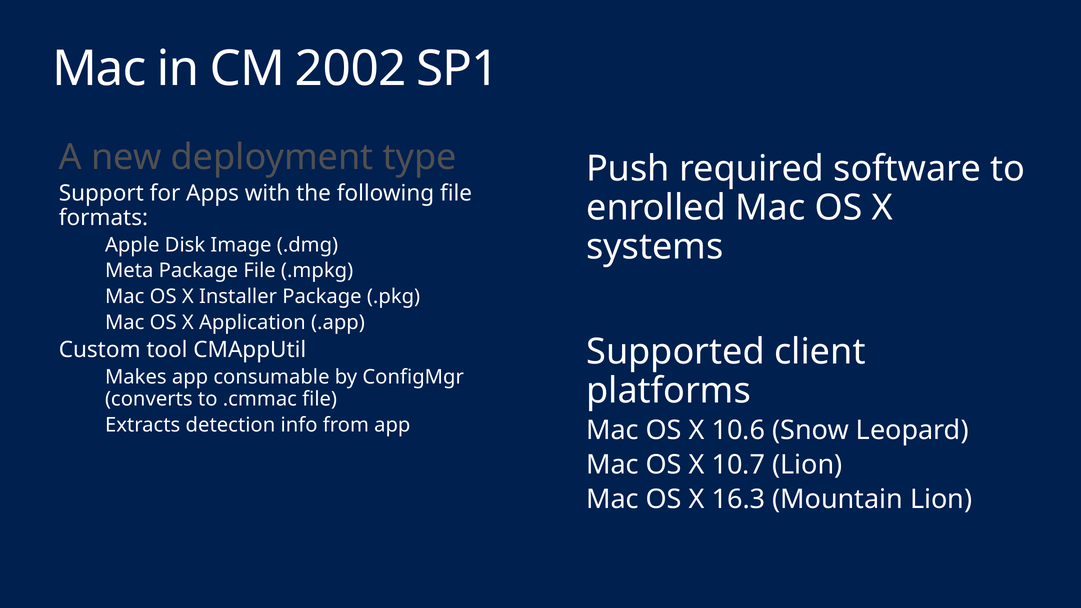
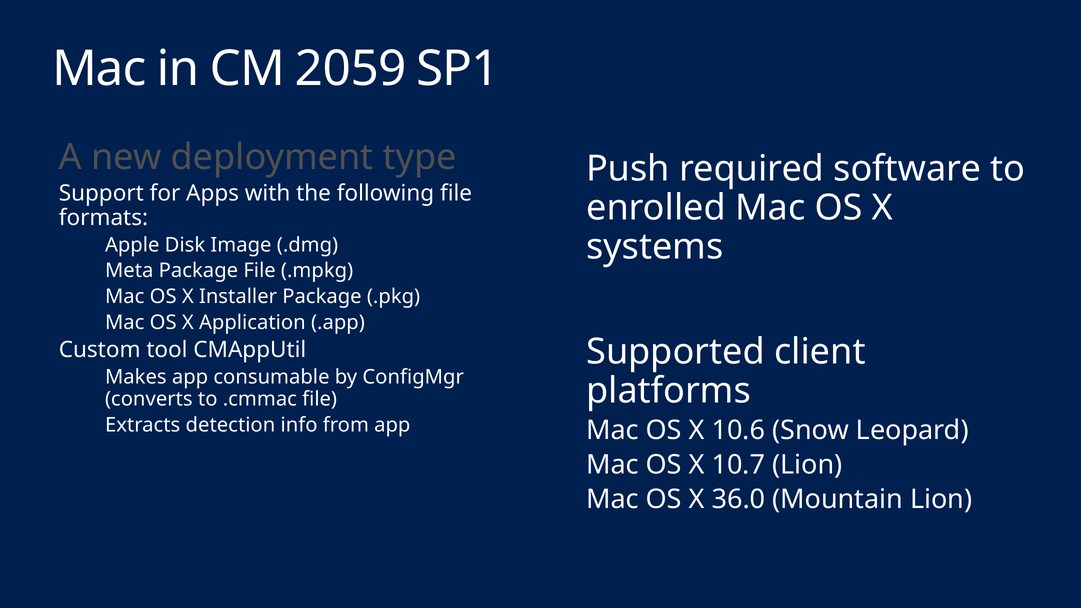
2002: 2002 -> 2059 (351, 69)
16.3: 16.3 -> 36.0 (738, 499)
